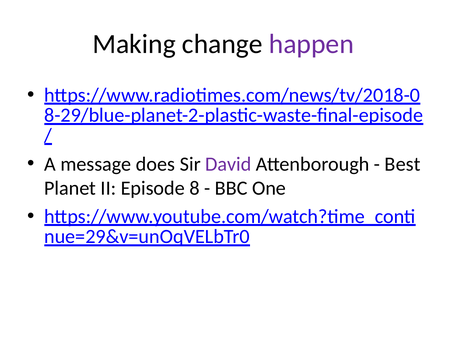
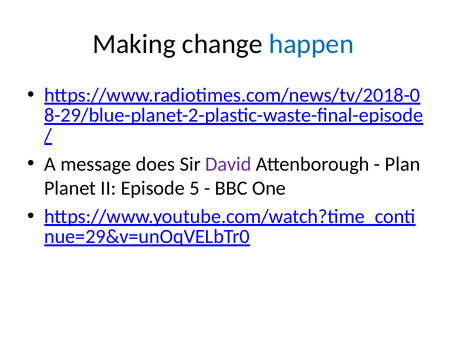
happen colour: purple -> blue (311, 44)
Best: Best -> Plan (403, 164)
8: 8 -> 5 (194, 188)
